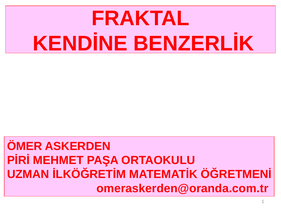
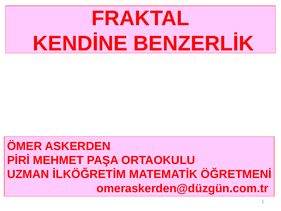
omeraskerden@oranda.com.tr: omeraskerden@oranda.com.tr -> omeraskerden@düzgün.com.tr (183, 188)
